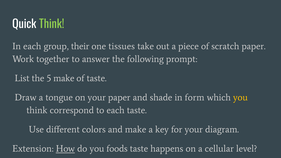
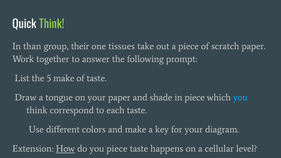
In each: each -> than (32, 46)
in form: form -> piece (195, 97)
you colour: yellow -> light blue (240, 97)
you foods: foods -> piece (117, 149)
